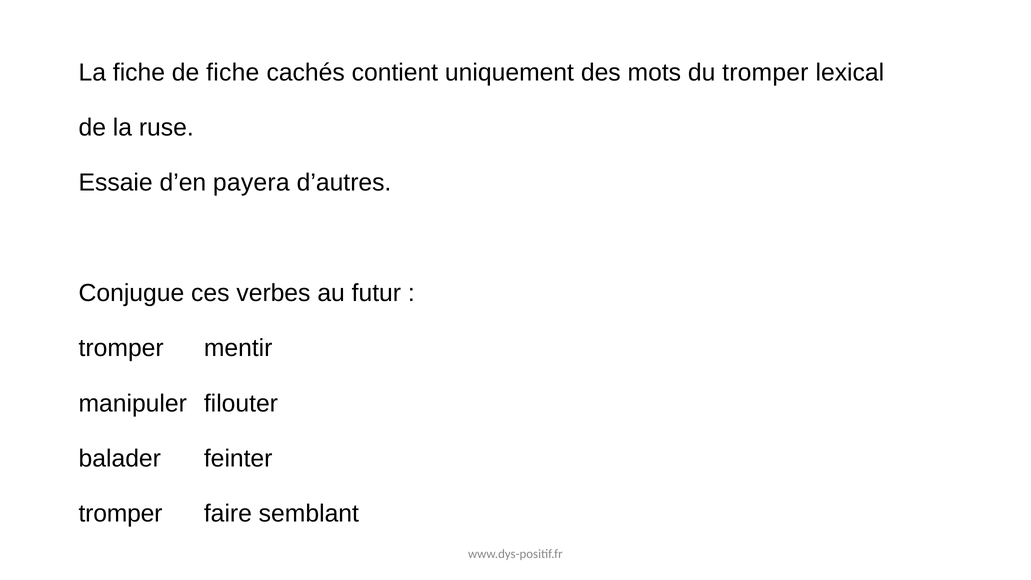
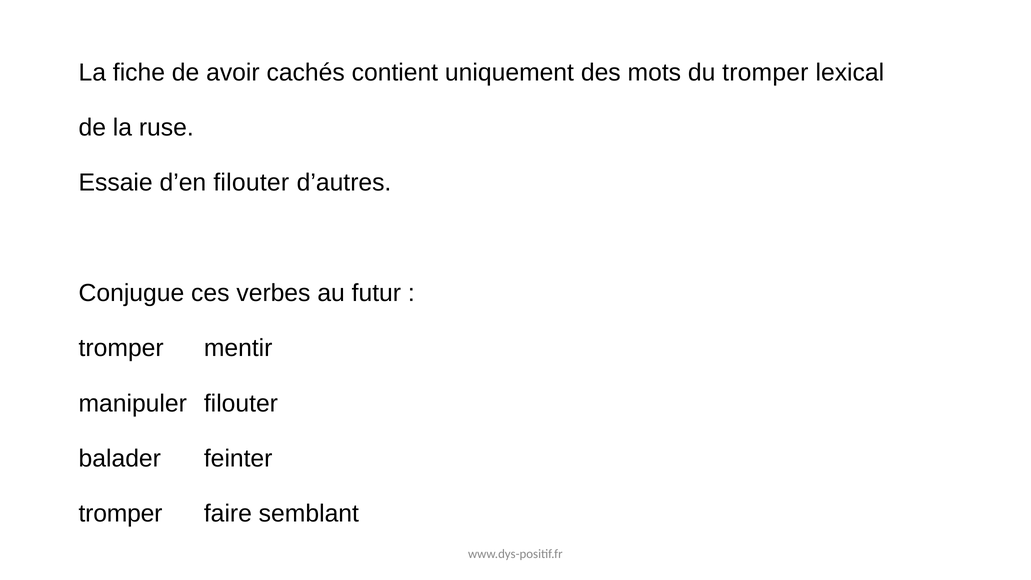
de fiche: fiche -> avoir (233, 72)
d’en payera: payera -> filouter (251, 183)
